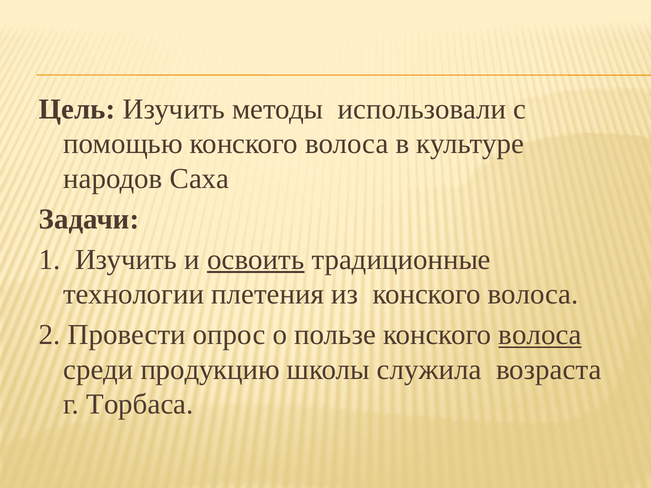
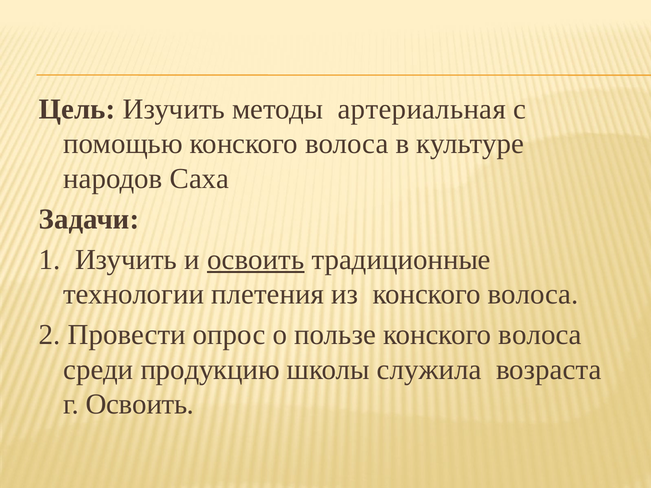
использовали: использовали -> артериальная (422, 109)
волоса underline: present -> none (540, 335)
г Торбаса: Торбаса -> Освоить (140, 404)
